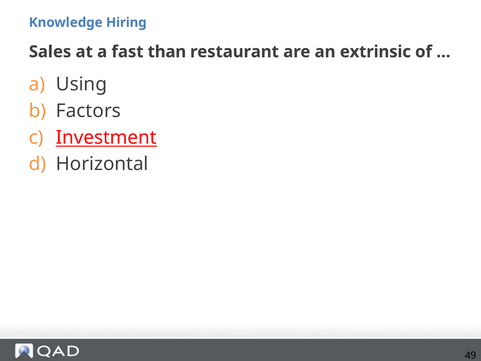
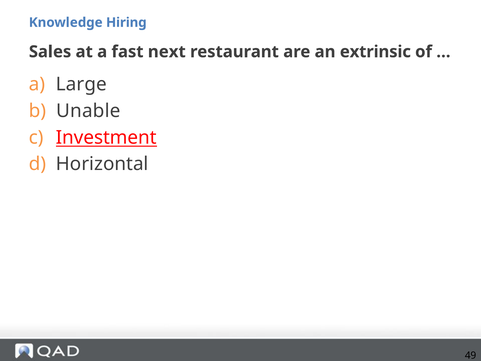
than: than -> next (167, 52)
Using: Using -> Large (81, 84)
Factors: Factors -> Unable (88, 111)
